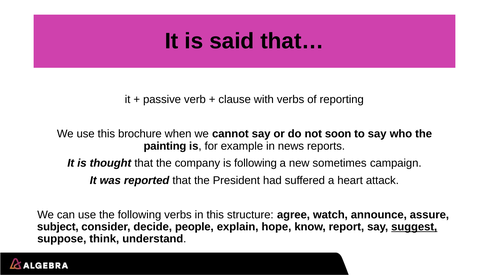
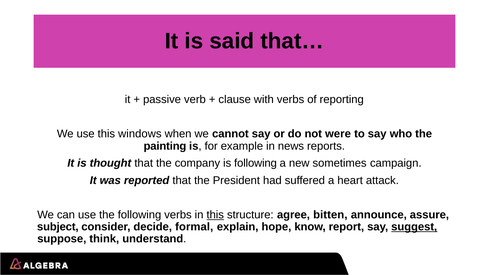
brochure: brochure -> windows (140, 134)
soon: soon -> were (338, 134)
this underline: none -> present (215, 215)
watch: watch -> bitten (330, 215)
people: people -> formal (194, 227)
